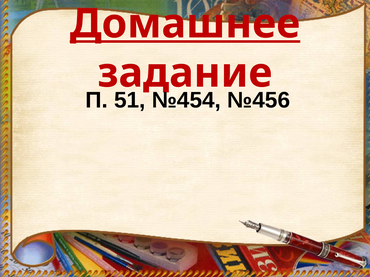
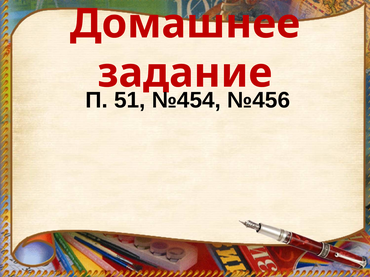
Домашнее underline: present -> none (185, 24)
